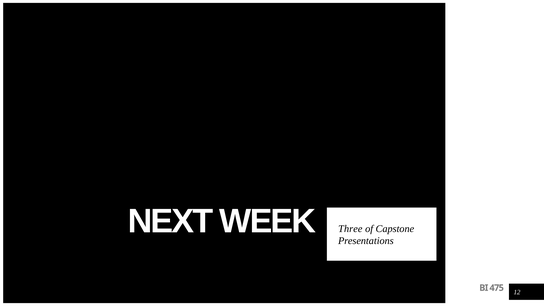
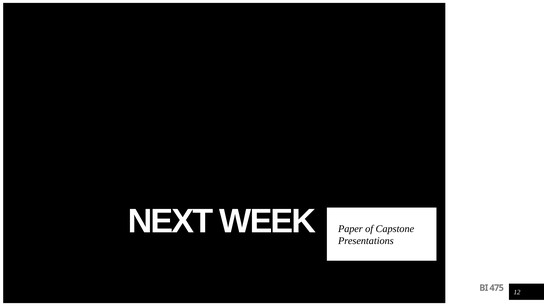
Three: Three -> Paper (350, 229)
